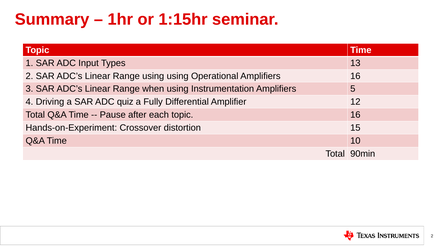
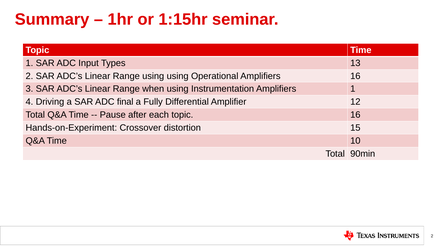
Amplifiers 5: 5 -> 1 (353, 89)
quiz: quiz -> final (125, 102)
